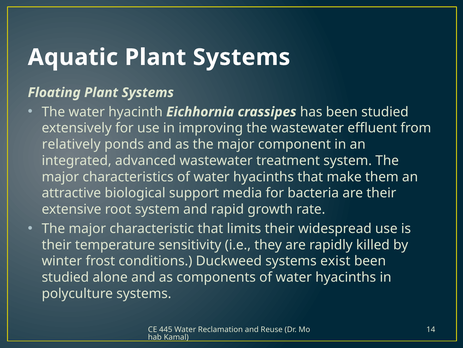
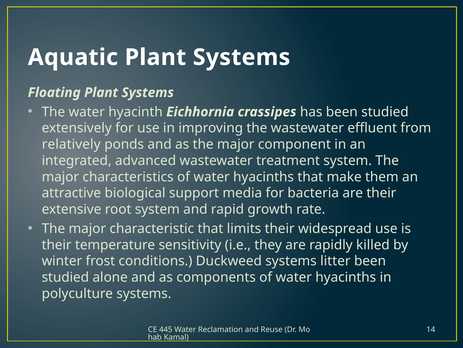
exist: exist -> litter (335, 261)
